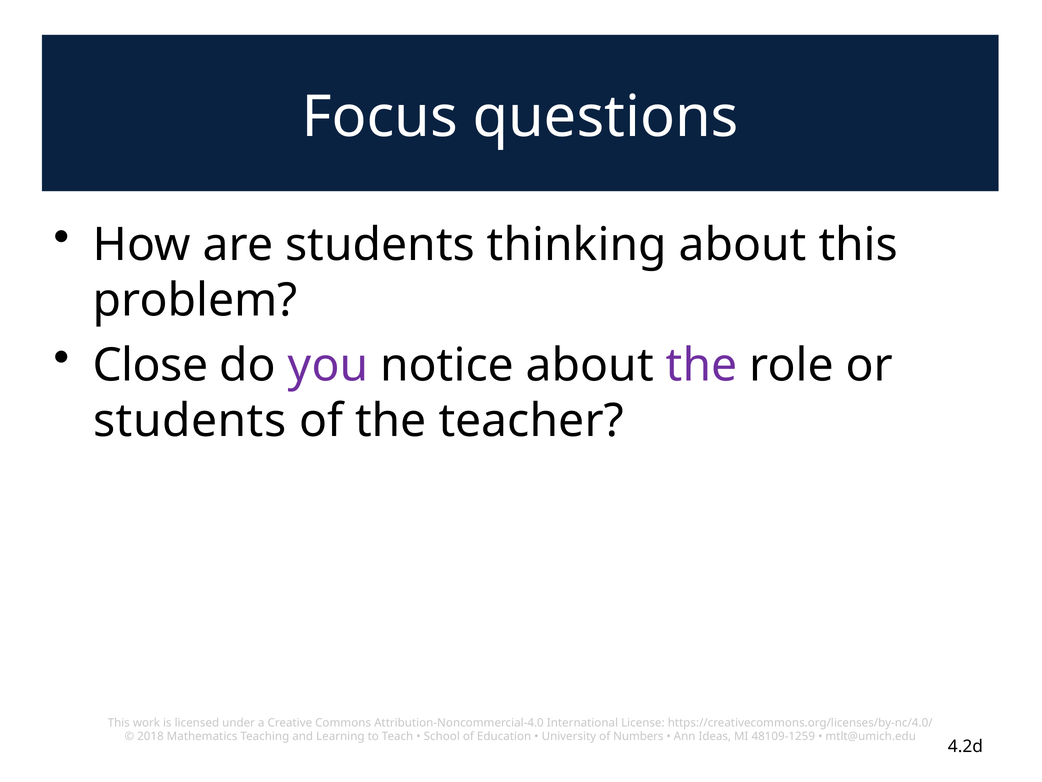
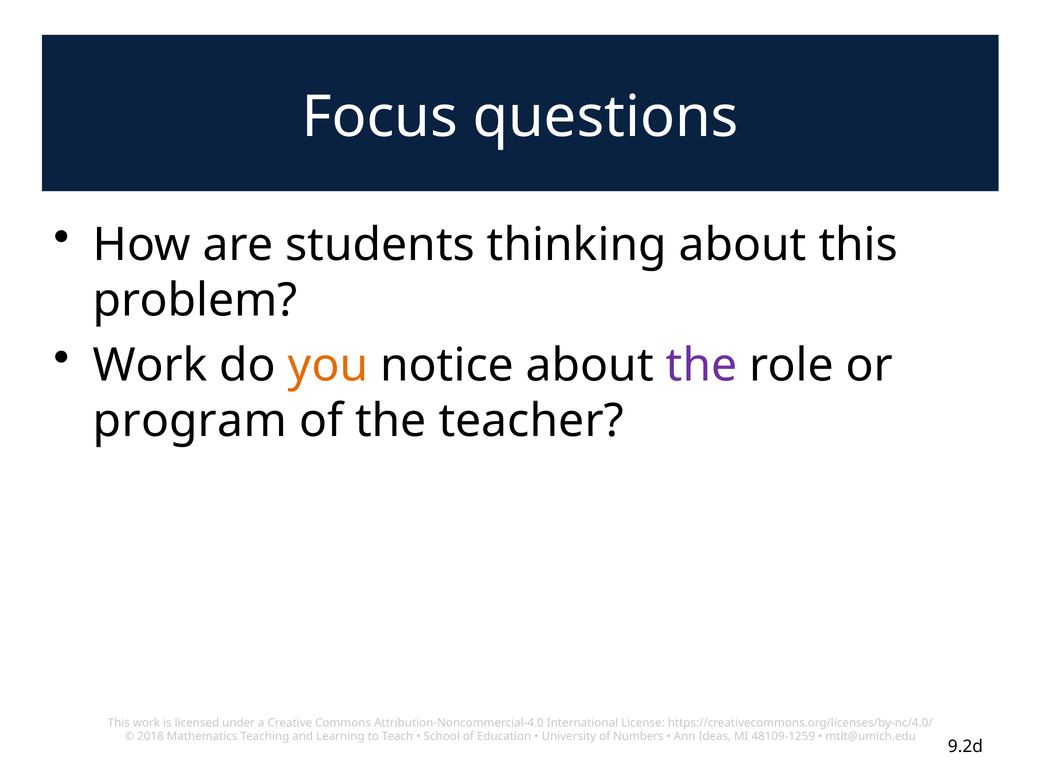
Close: Close -> Work (150, 365)
you colour: purple -> orange (328, 365)
students: students -> program (190, 421)
4.2d: 4.2d -> 9.2d (965, 746)
